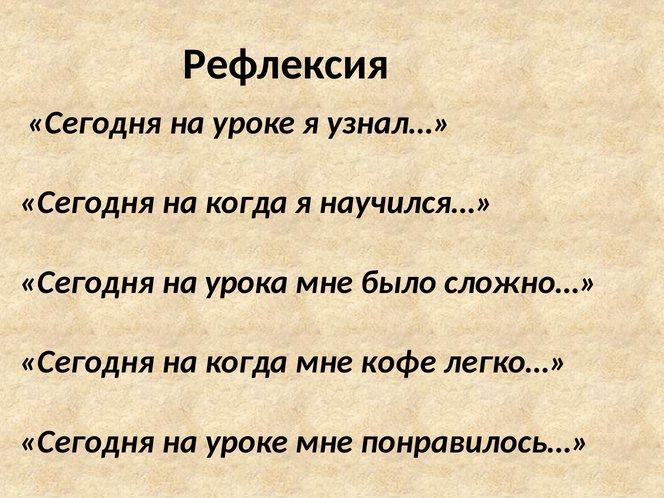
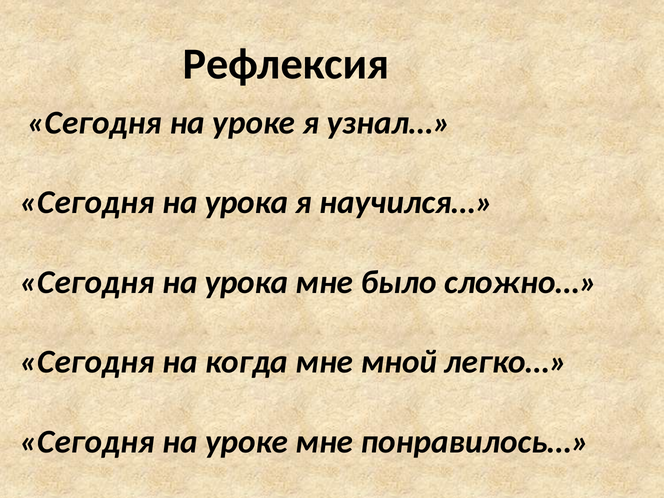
когда: когда -> урока (247, 203)
кофе: кофе -> мной (399, 362)
